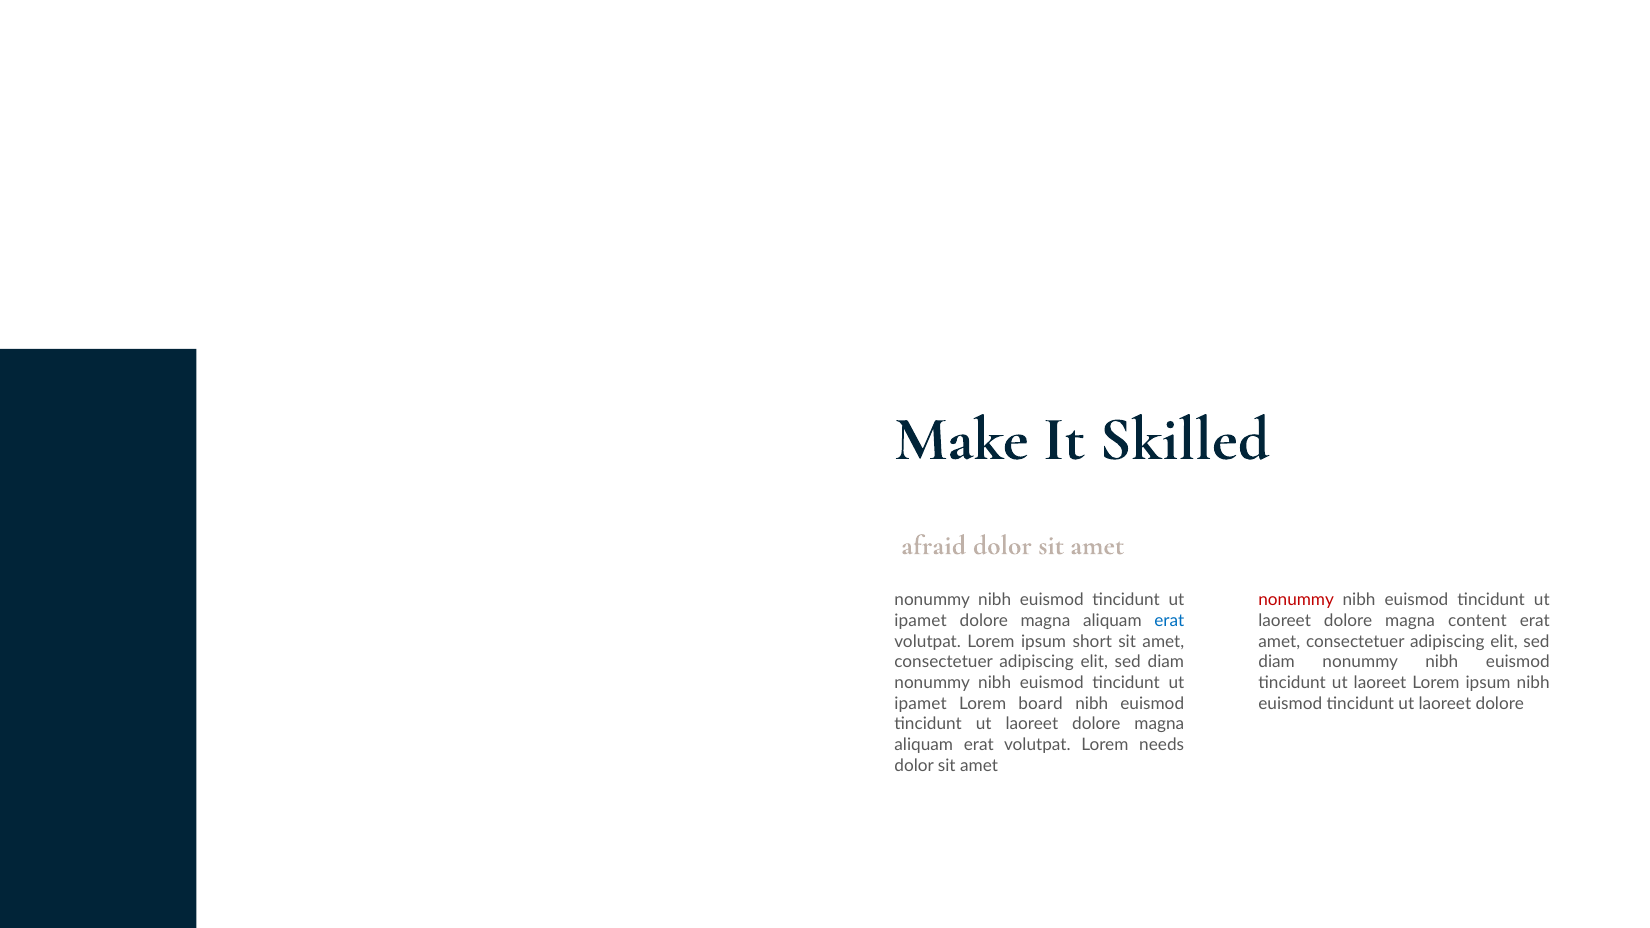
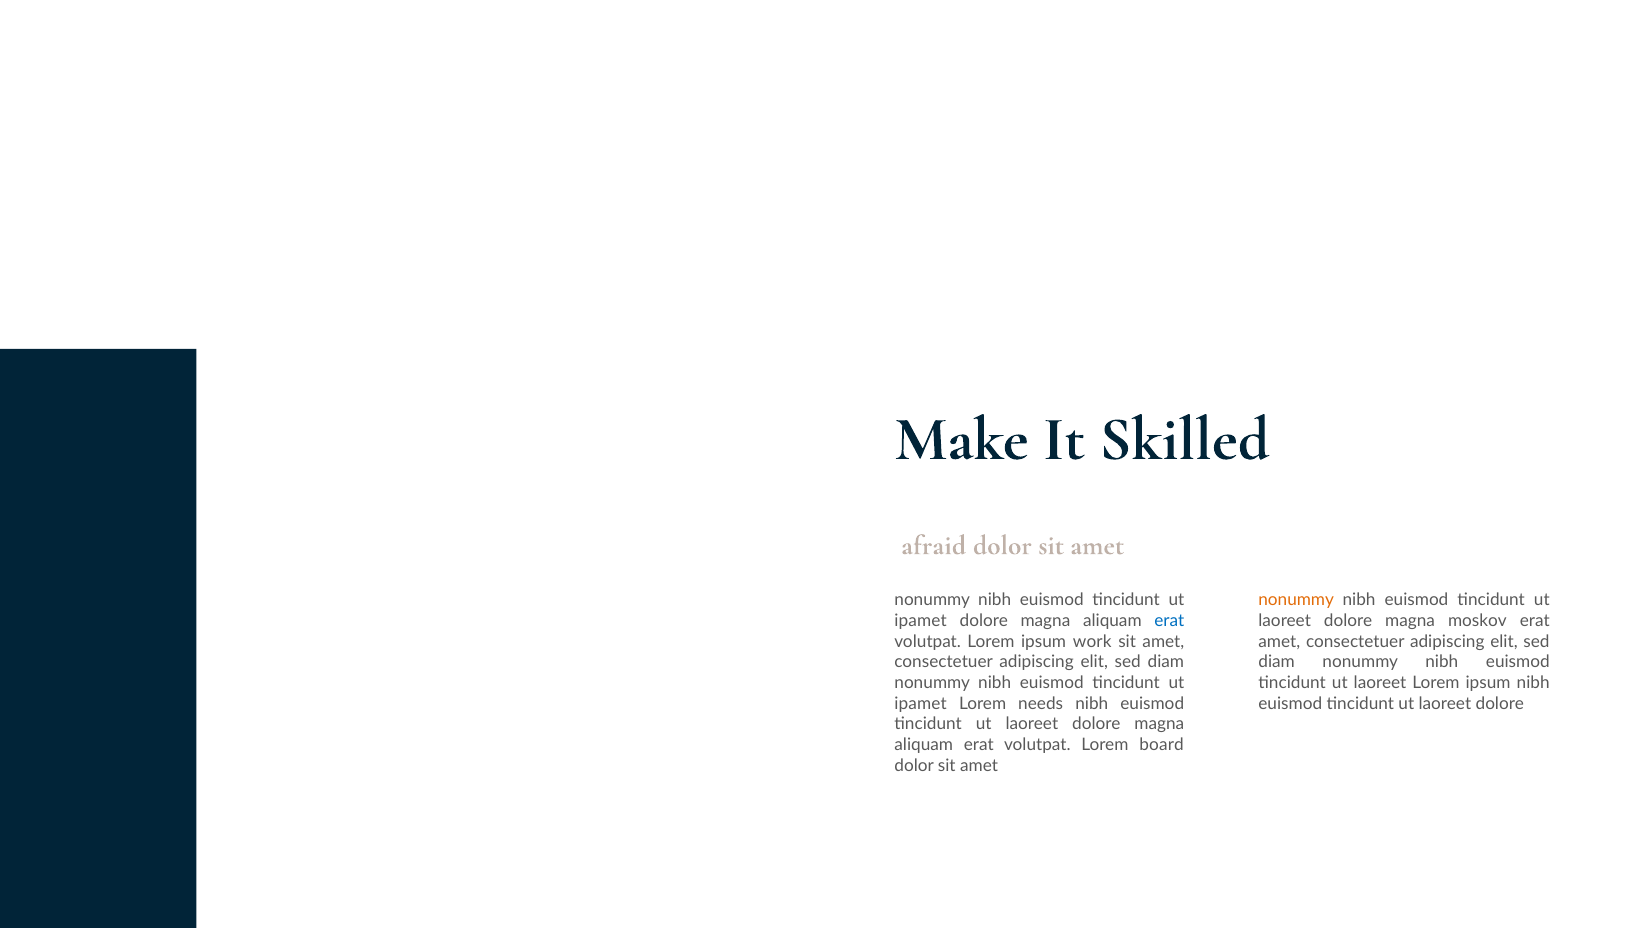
nonummy colour: red -> orange (1296, 600)
content: content -> moskov (1477, 621)
short: short -> work (1092, 642)
board: board -> needs (1041, 704)
needs: needs -> board (1162, 745)
